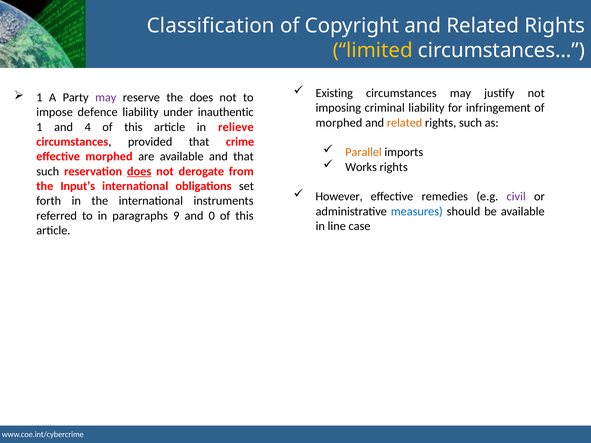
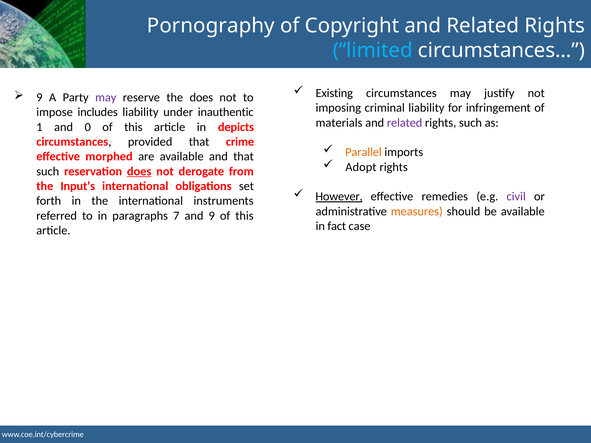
Classification: Classification -> Pornography (211, 26)
limited colour: yellow -> light blue (373, 50)
1: 1 -> 9 (39, 98)
defence: defence -> includes (98, 112)
morphed: morphed -> materials (339, 123)
related colour: orange -> purple (405, 123)
4: 4 -> 0 (88, 127)
relieve: relieve -> depicts (236, 127)
Works: Works -> Adopt (361, 167)
However underline: none -> present (339, 197)
measures colour: blue -> orange (417, 211)
9: 9 -> 7 (176, 216)
and 0: 0 -> 9 (212, 216)
line: line -> fact (337, 226)
